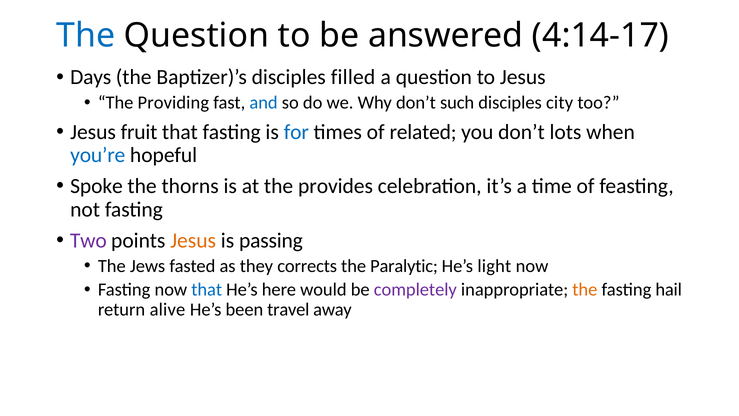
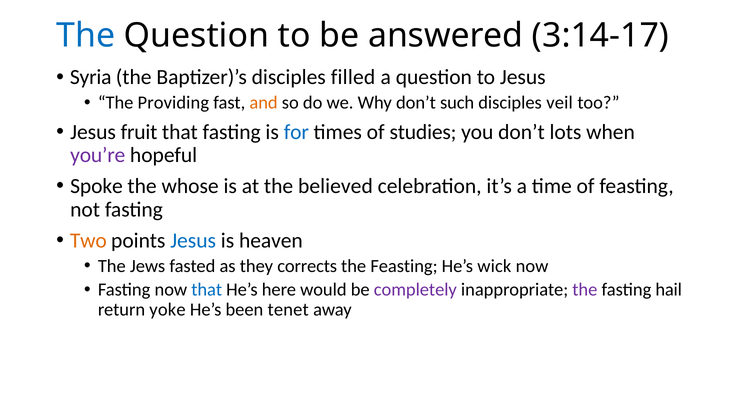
4:14-17: 4:14-17 -> 3:14-17 (601, 36)
Days: Days -> Syria (91, 77)
and colour: blue -> orange (264, 103)
city: city -> veil (560, 103)
related: related -> studies (423, 132)
you’re colour: blue -> purple (98, 155)
thorns: thorns -> whose (190, 186)
provides: provides -> believed (335, 186)
Two colour: purple -> orange (88, 240)
Jesus colour: orange -> blue (193, 240)
passing: passing -> heaven (271, 240)
the Paralytic: Paralytic -> Feasting (404, 266)
light: light -> wick (494, 266)
the colour: orange -> purple (585, 290)
alive: alive -> yoke (167, 309)
travel: travel -> tenet (288, 309)
